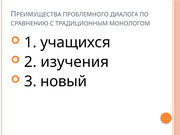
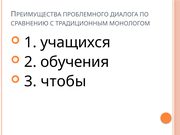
изучения: изучения -> обучения (75, 62)
новый: новый -> чтобы (63, 81)
